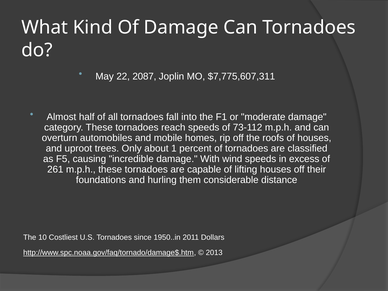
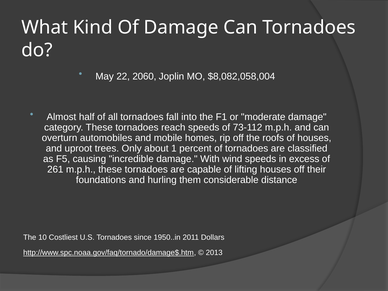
2087: 2087 -> 2060 (144, 76)
$7,775,607,311: $7,775,607,311 -> $8,082,058,004 (241, 76)
